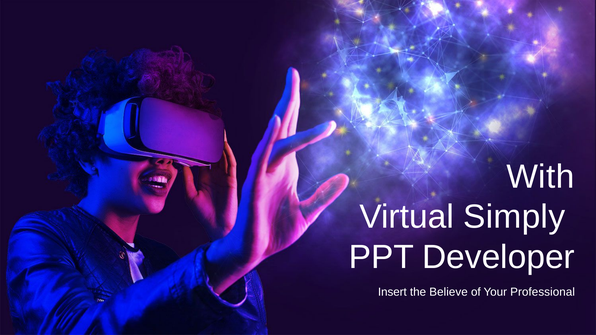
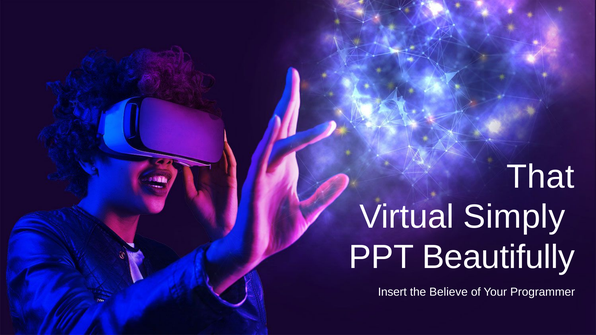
With: With -> That (540, 177)
Developer: Developer -> Beautifully (499, 257)
Professional: Professional -> Programmer (543, 292)
